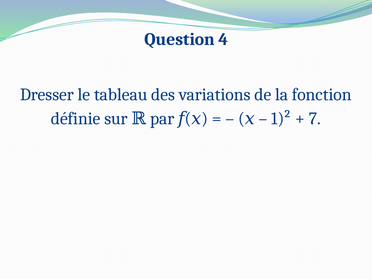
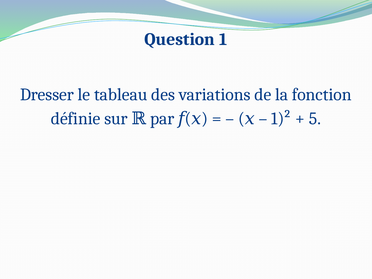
4: 4 -> 1 (223, 39)
7: 7 -> 5 (315, 119)
